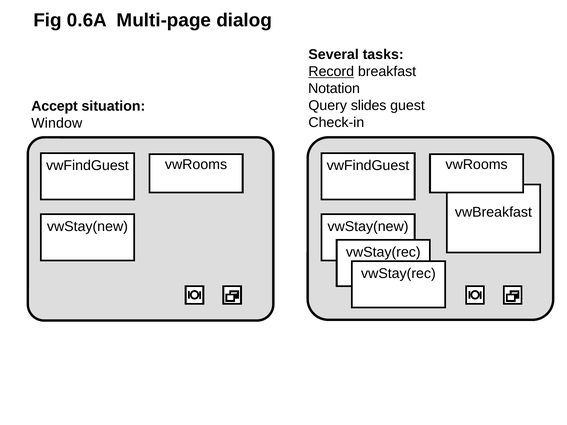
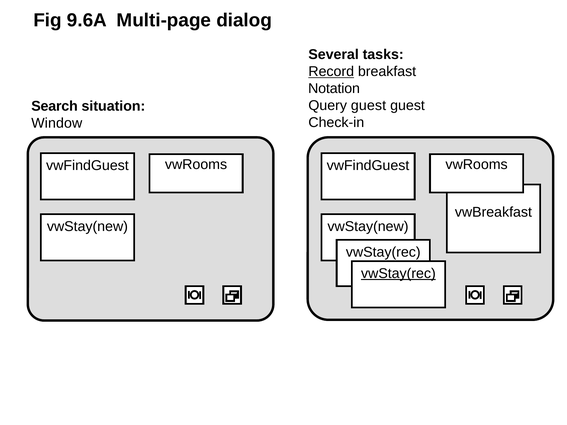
0.6A: 0.6A -> 9.6A (87, 20)
Query slides: slides -> guest (368, 106)
Accept: Accept -> Search (55, 106)
vwStay(rec underline: none -> present (398, 274)
